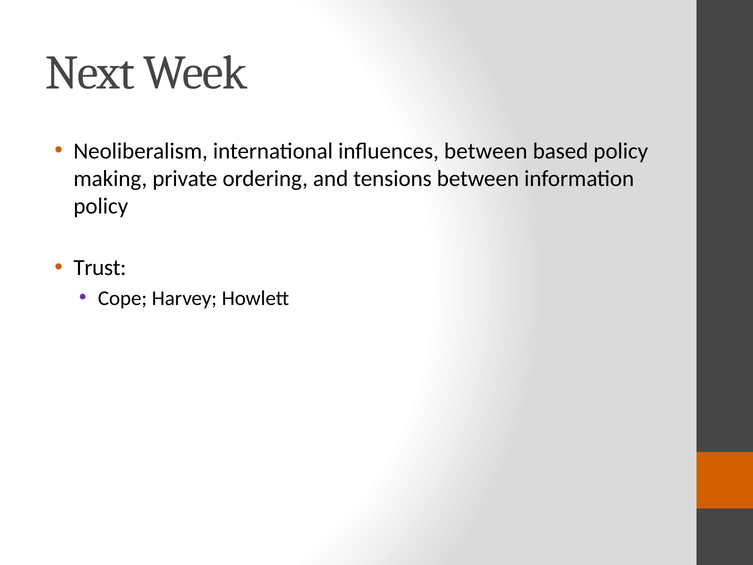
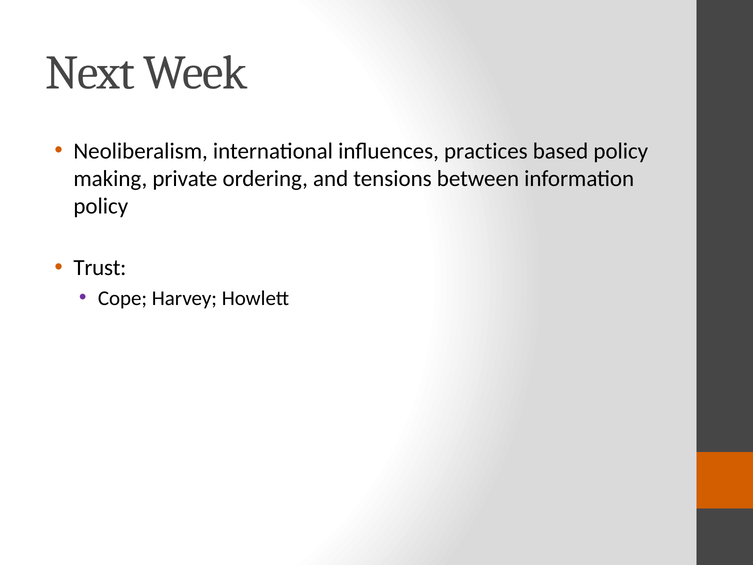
influences between: between -> practices (486, 151)
